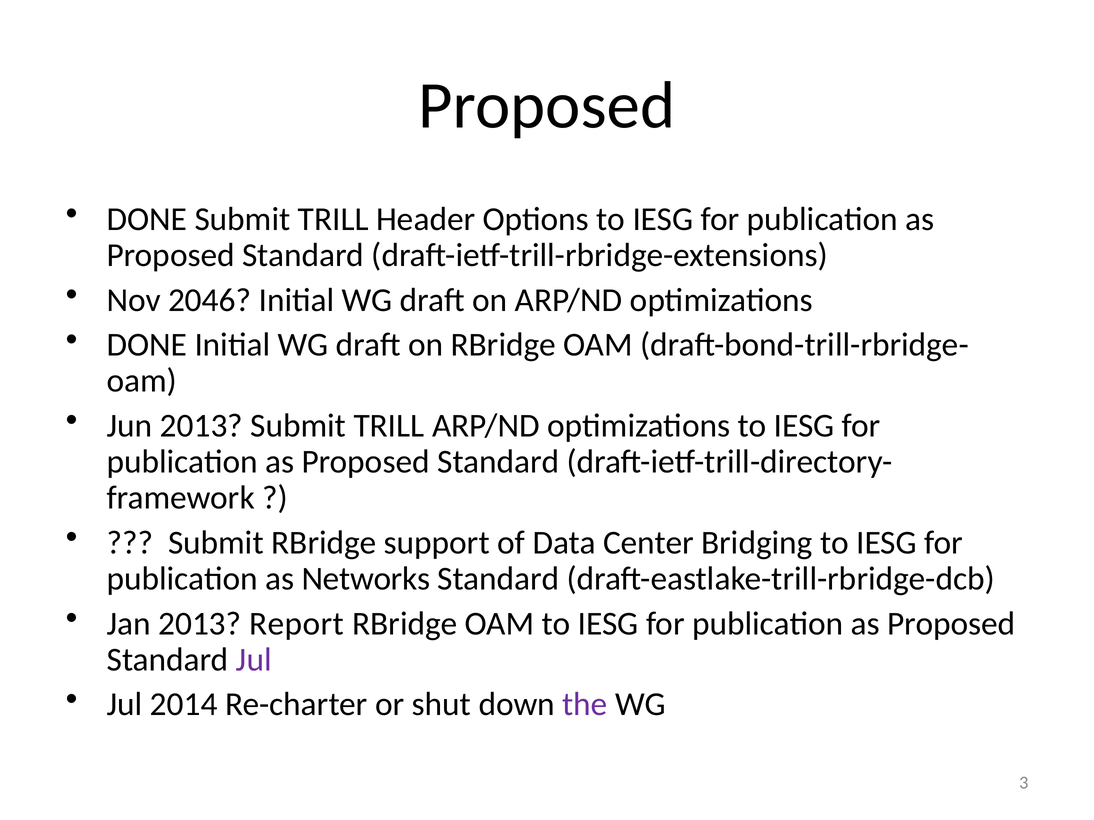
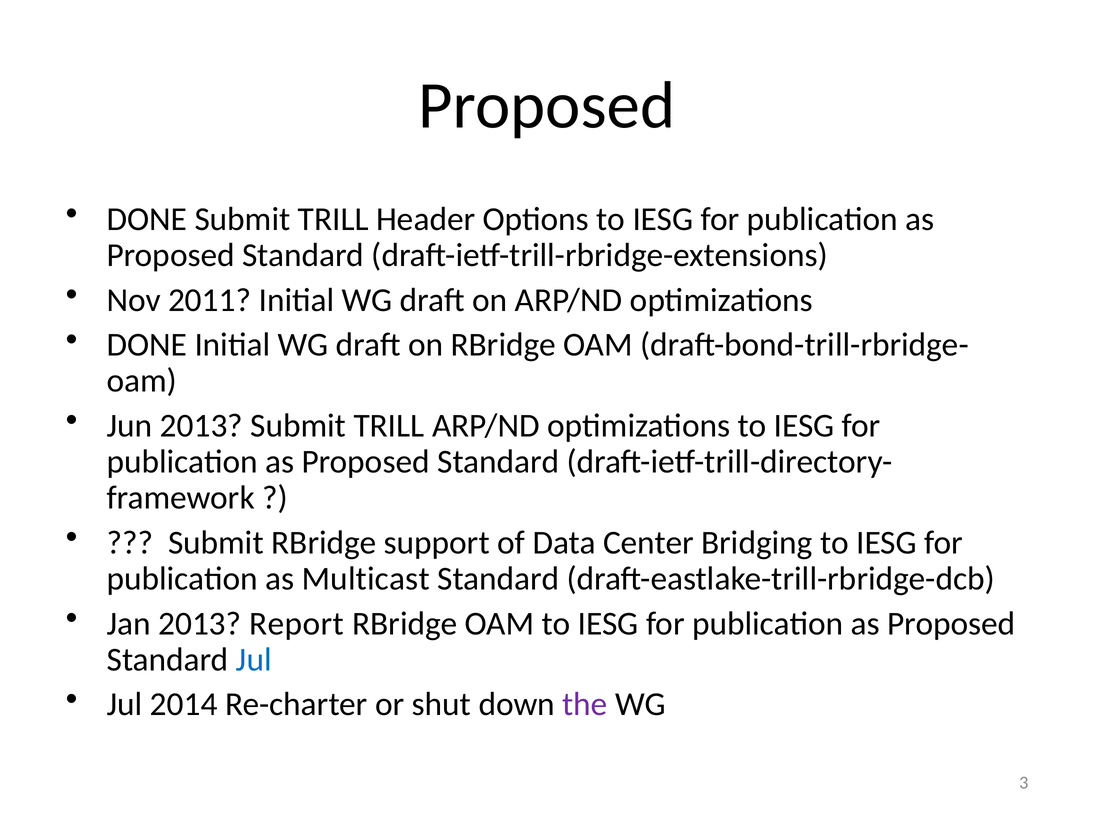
2046: 2046 -> 2011 (210, 300)
Networks: Networks -> Multicast (366, 579)
Jul colour: purple -> blue (254, 660)
